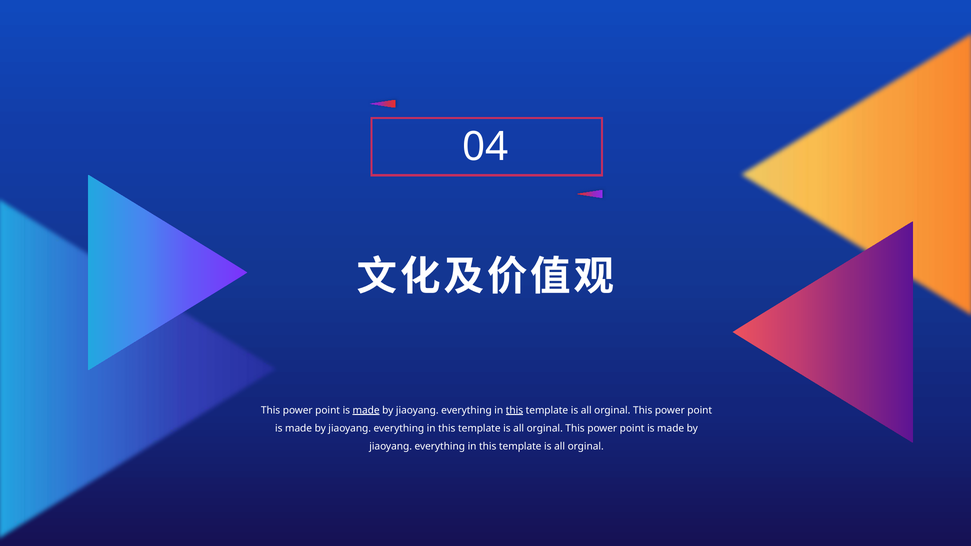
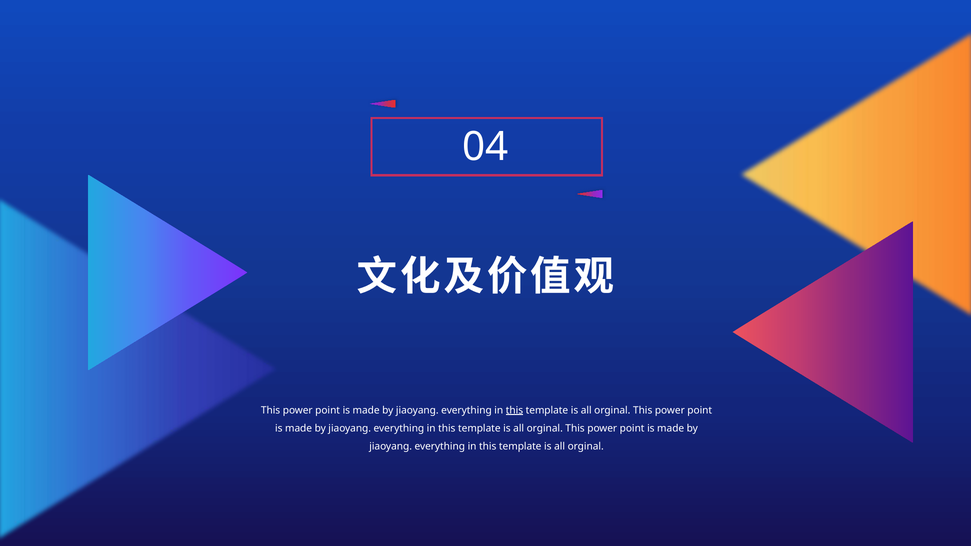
made underline: present -> none (366, 410)
